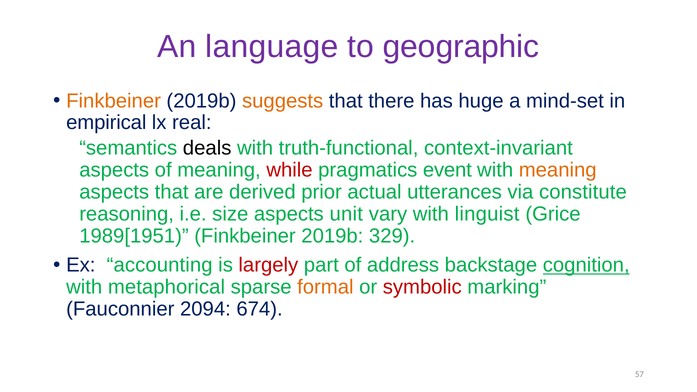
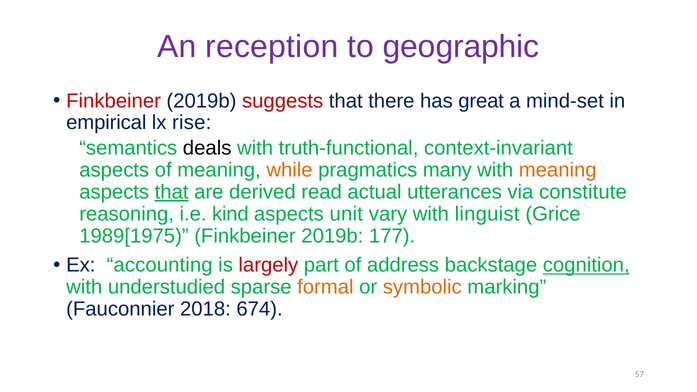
language: language -> reception (272, 47)
Finkbeiner colour: orange -> red (114, 101)
suggests colour: orange -> red (283, 101)
huge: huge -> great (481, 101)
real: real -> rise (192, 123)
while colour: red -> orange (290, 170)
event: event -> many (447, 170)
that underline: none -> present (172, 192)
prior: prior -> read (322, 192)
size: size -> kind (230, 214)
1989[1951: 1989[1951 -> 1989[1975 (134, 236)
329: 329 -> 177 (392, 236)
metaphorical: metaphorical -> understudied (167, 287)
symbolic colour: red -> orange (422, 287)
2094: 2094 -> 2018 (205, 309)
